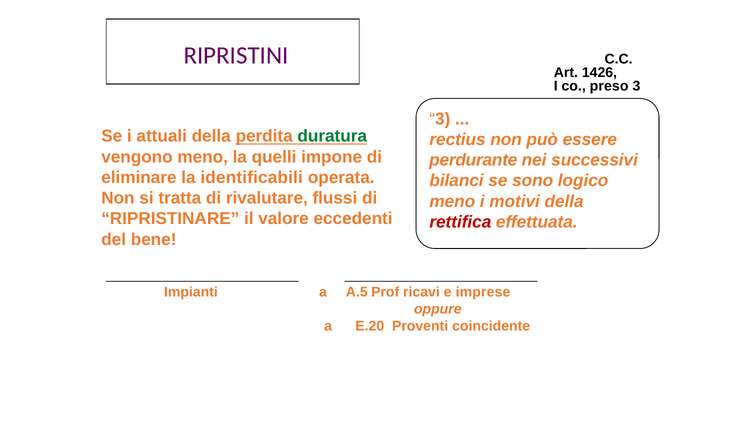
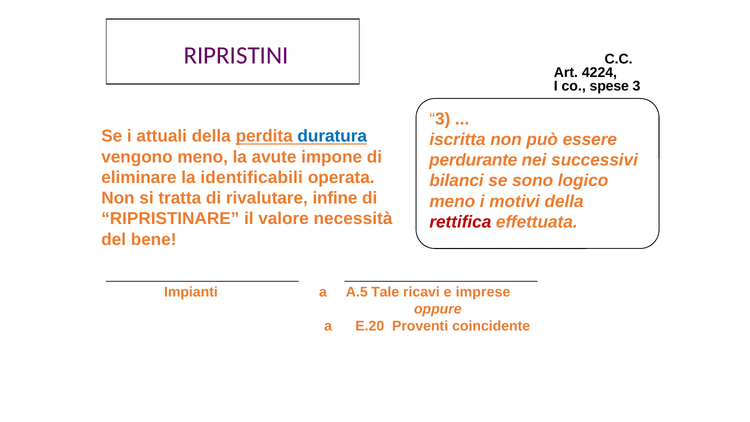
1426: 1426 -> 4224 (599, 73)
preso: preso -> spese (609, 86)
duratura colour: green -> blue (332, 136)
rectius: rectius -> iscritta (458, 140)
quelli: quelli -> avute (274, 157)
flussi: flussi -> infine (335, 198)
eccedenti: eccedenti -> necessità (353, 219)
Prof: Prof -> Tale (385, 292)
